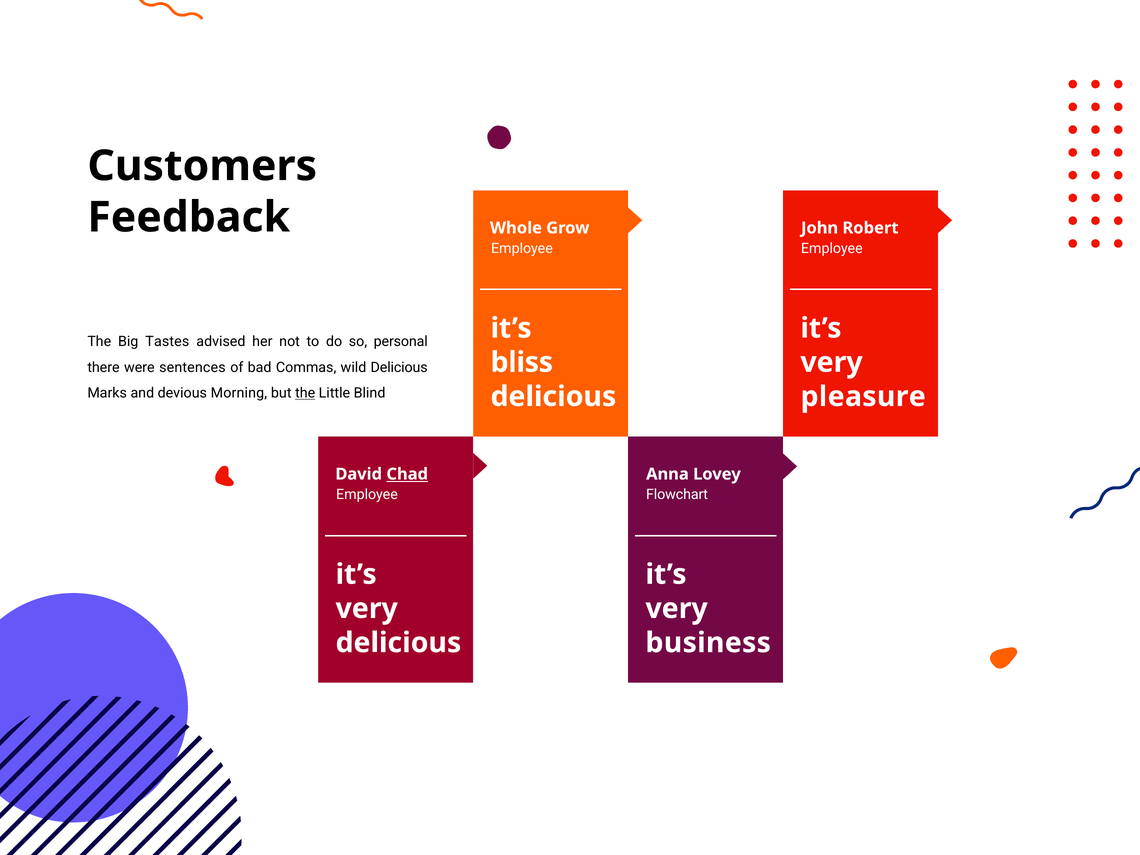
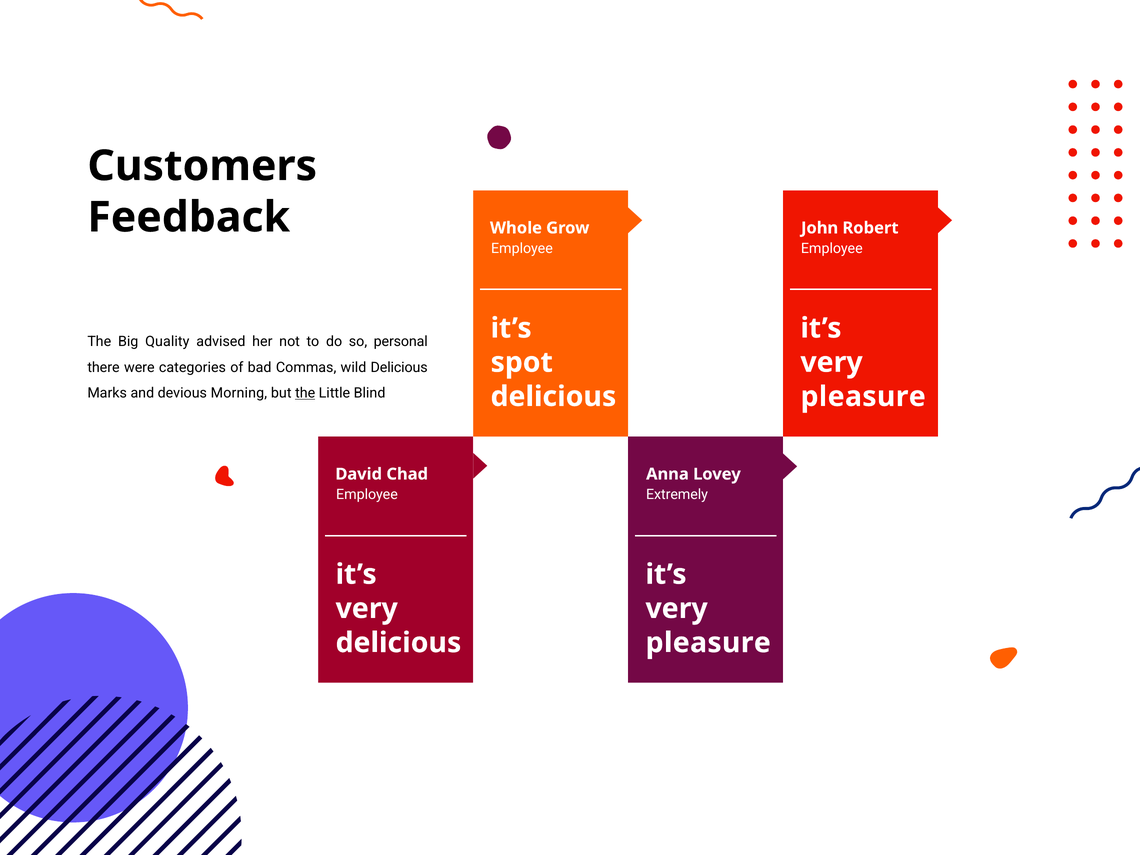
Tastes: Tastes -> Quality (167, 342)
bliss: bliss -> spot (522, 362)
sentences: sentences -> categories (192, 367)
Chad underline: present -> none (407, 474)
Flowchart: Flowchart -> Extremely (677, 495)
business: business -> pleasure (708, 643)
